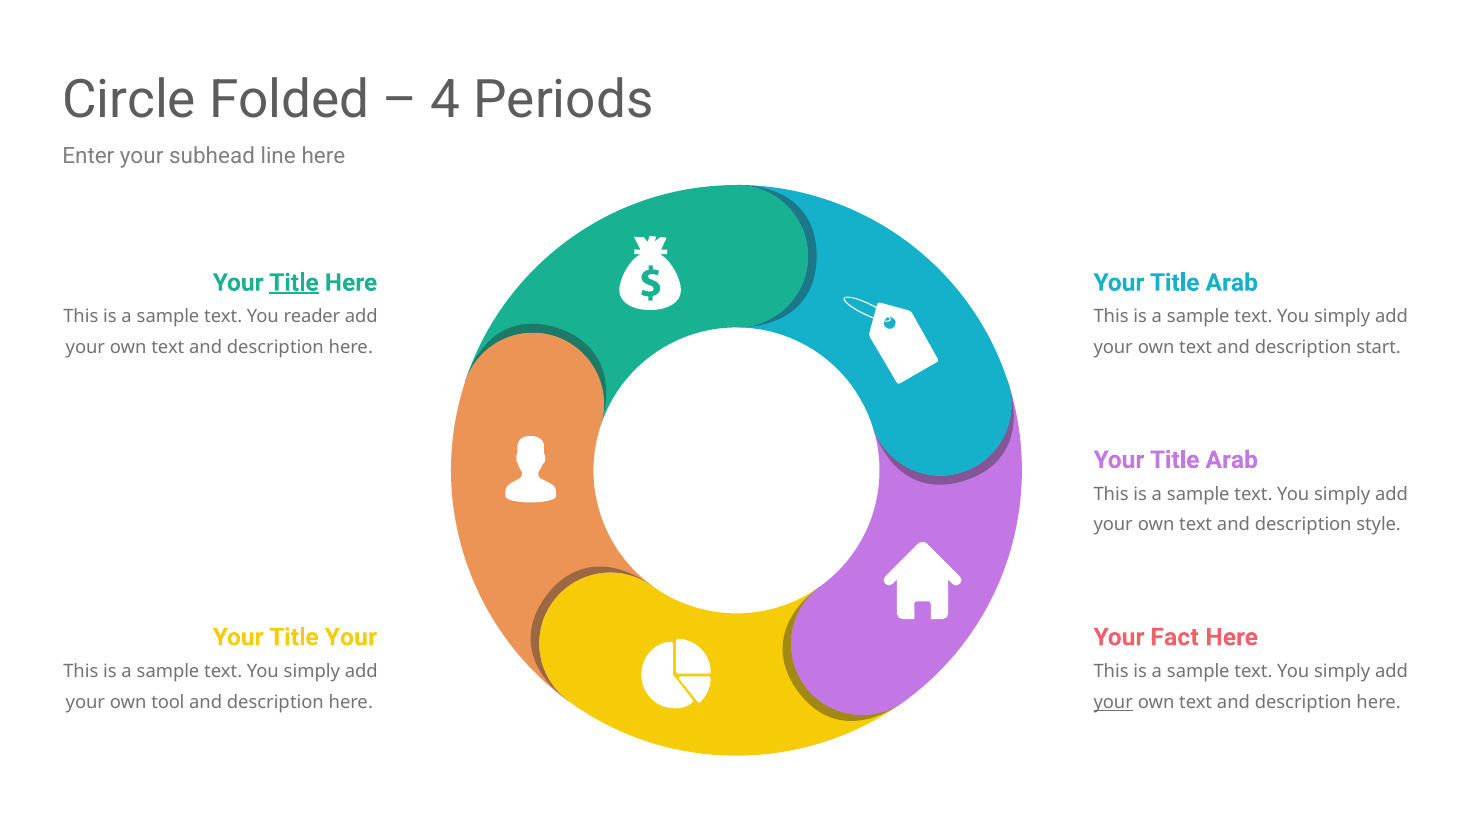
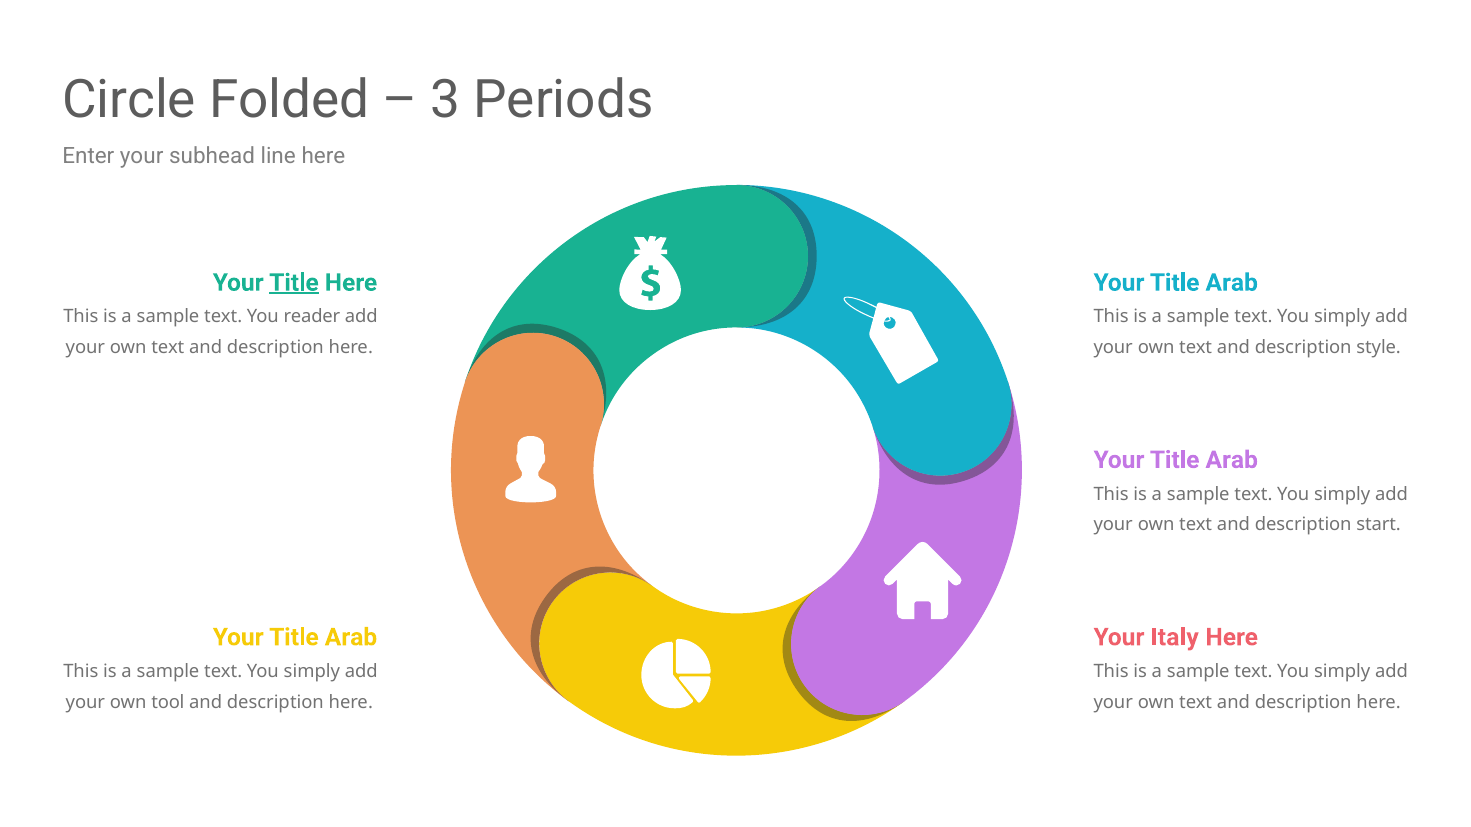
4: 4 -> 3 (445, 100)
start: start -> style (1379, 348)
style: style -> start (1379, 525)
Your: Your -> Arab (351, 638)
Fact: Fact -> Italy (1175, 638)
your underline: present -> none (1113, 703)
